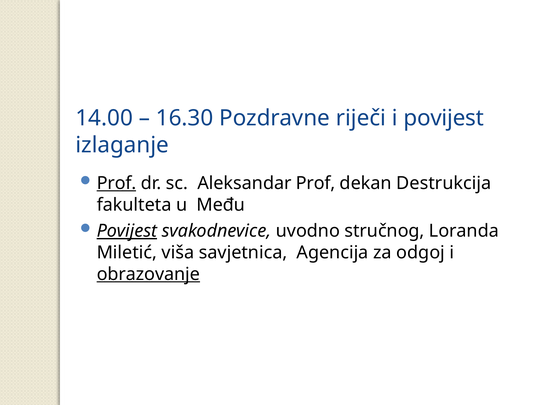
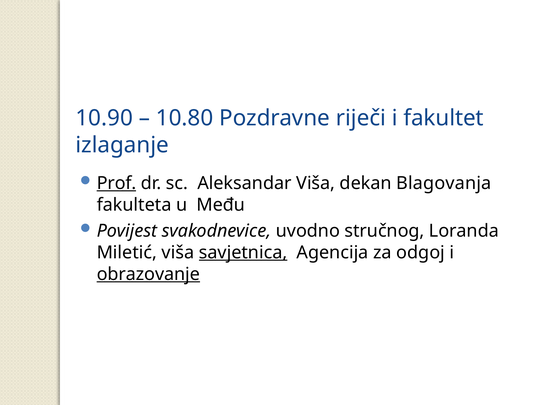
14.00: 14.00 -> 10.90 (104, 118)
16.30: 16.30 -> 10.80 (185, 118)
i povijest: povijest -> fakultet (444, 118)
Aleksandar Prof: Prof -> Viša (316, 183)
Destrukcija: Destrukcija -> Blagovanja (444, 183)
Povijest underline: present -> none (127, 231)
savjetnica underline: none -> present (243, 252)
